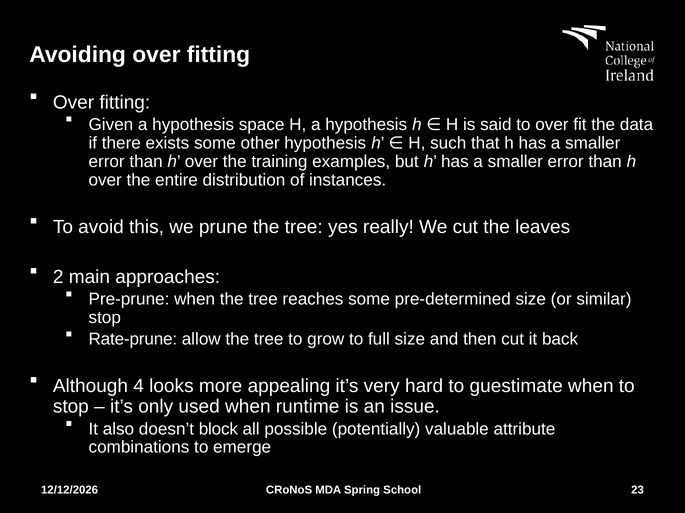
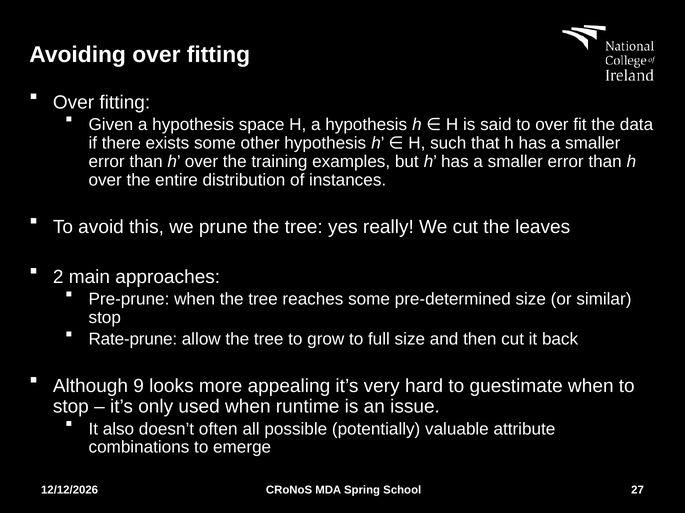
4: 4 -> 9 (139, 387)
block: block -> often (218, 429)
23: 23 -> 27 (638, 491)
